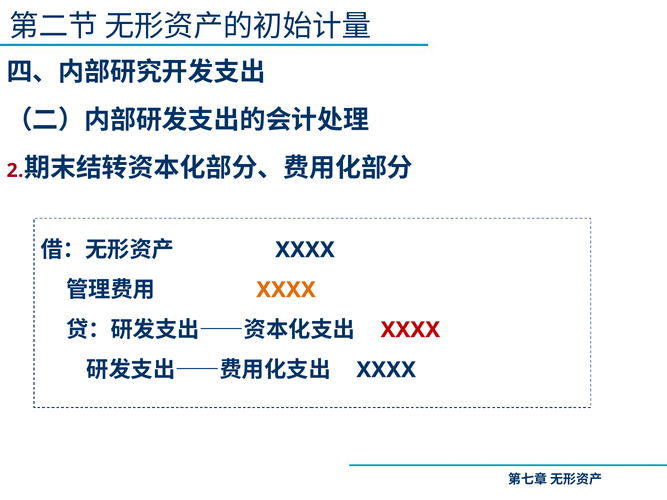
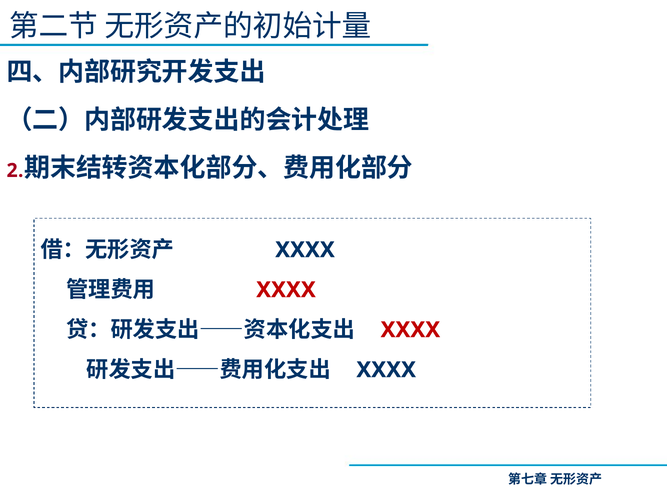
XXXX colour: orange -> red (286, 290)
